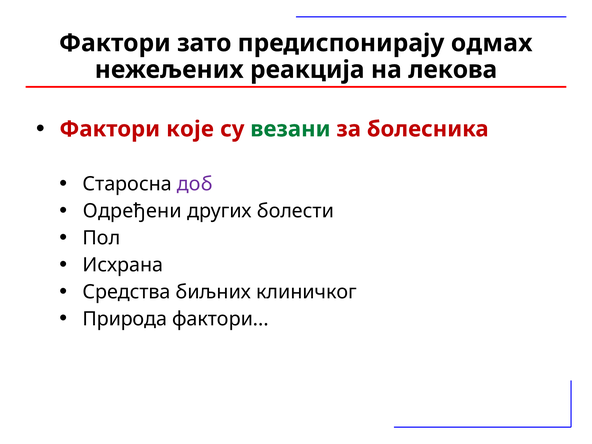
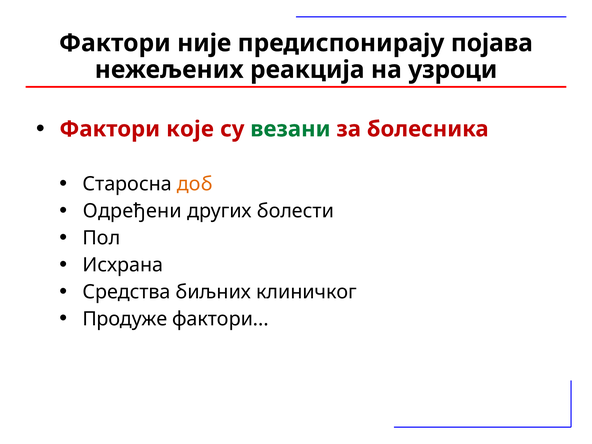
зато: зато -> није (204, 43)
одмах: одмах -> појава (492, 43)
лекова: лекова -> узроци (453, 70)
доб colour: purple -> orange (195, 184)
Природа: Природа -> Продуже (125, 319)
